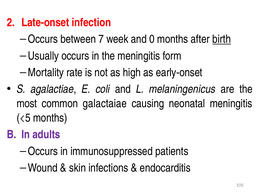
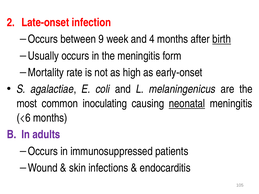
7: 7 -> 9 (101, 39)
0: 0 -> 4 (152, 39)
galactaiae: galactaiae -> inoculating (105, 104)
neonatal underline: none -> present (187, 104)
<5: <5 -> <6 (24, 118)
